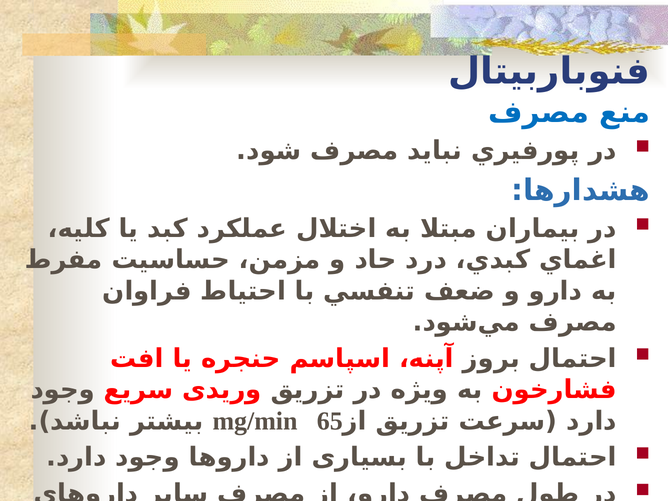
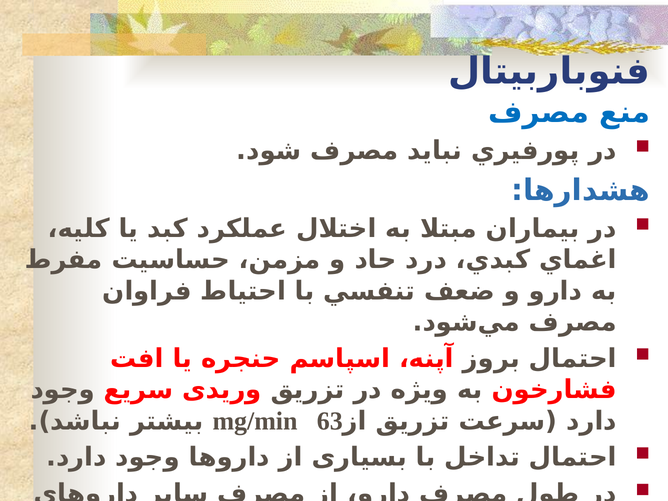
65: 65 -> 63 (330, 421)
